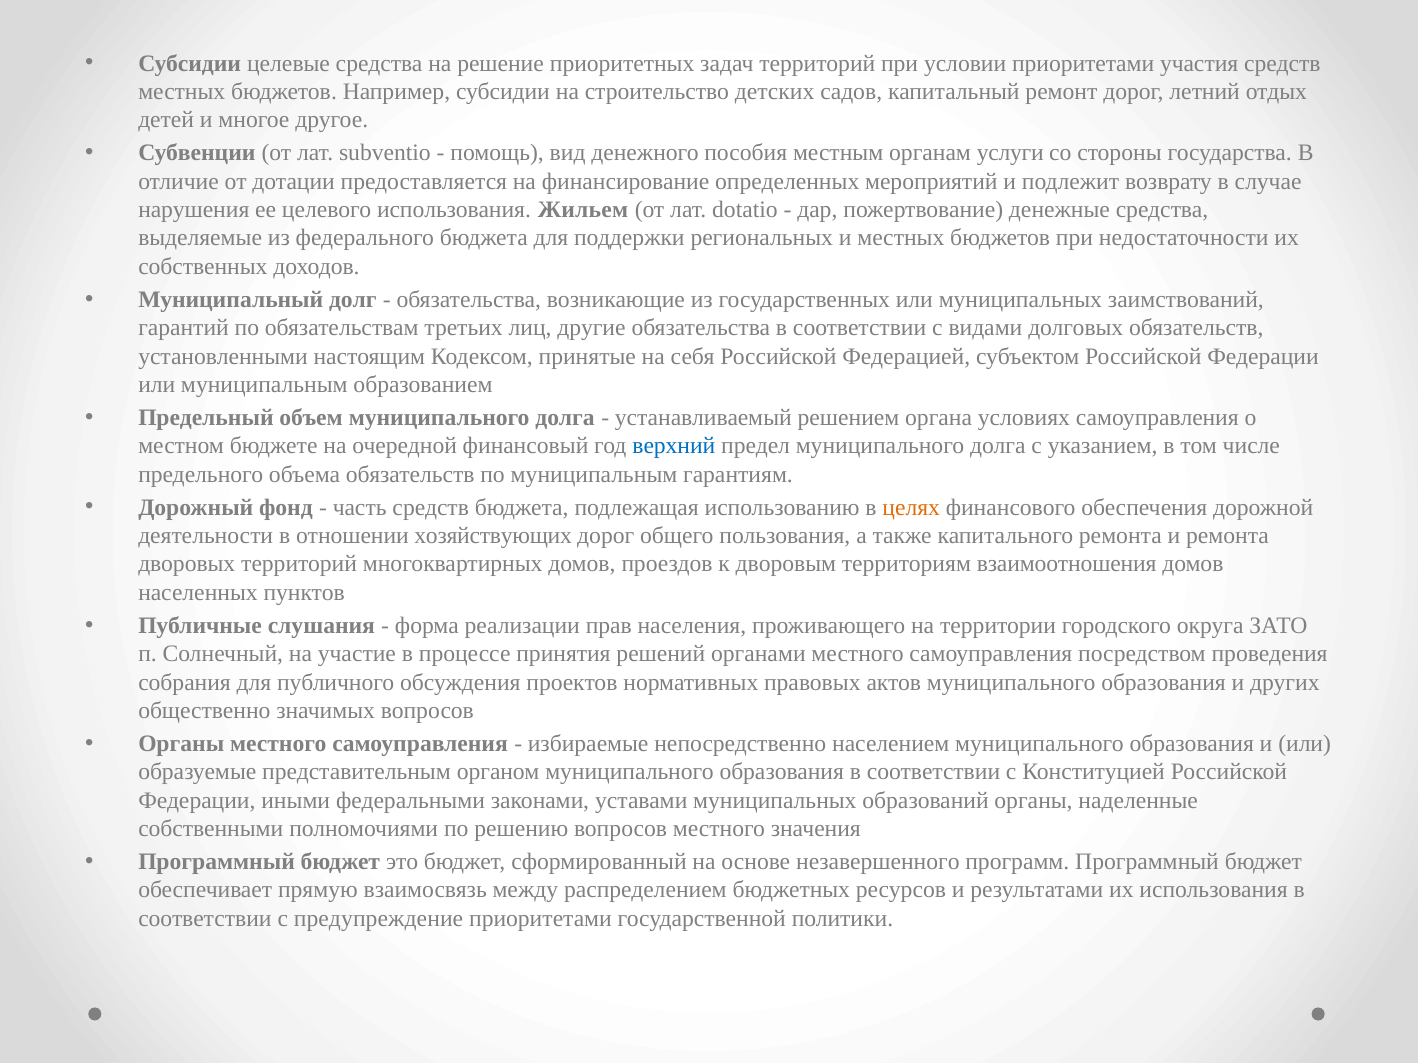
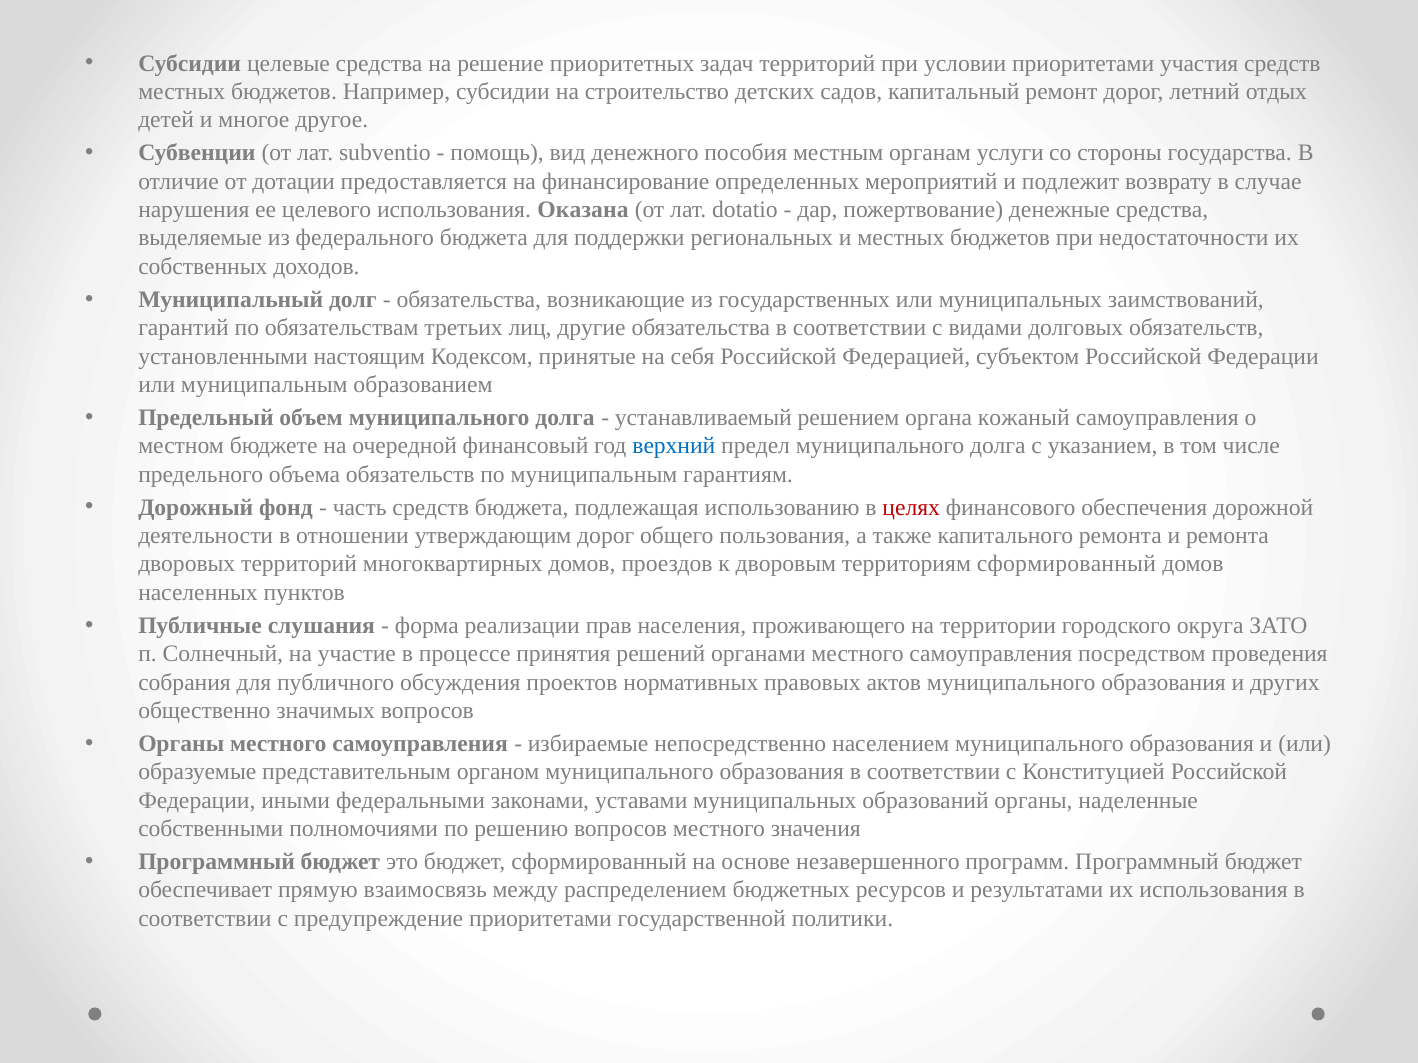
Жильем: Жильем -> Оказана (583, 210)
условиях: условиях -> кожаный (1024, 418)
целях colour: orange -> red (911, 508)
хозяйствующих: хозяйствующих -> утверждающим (493, 536)
территориям взаимоотношения: взаимоотношения -> сформированный (1066, 564)
